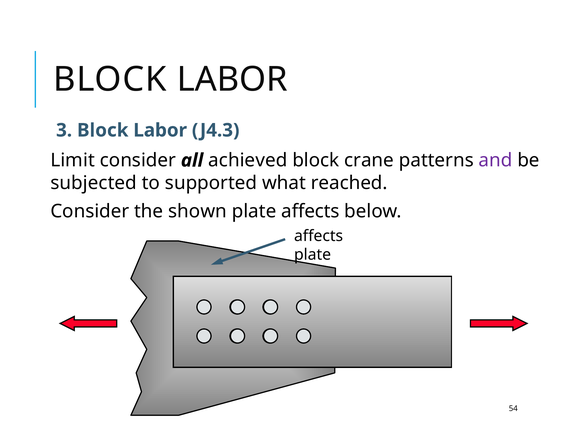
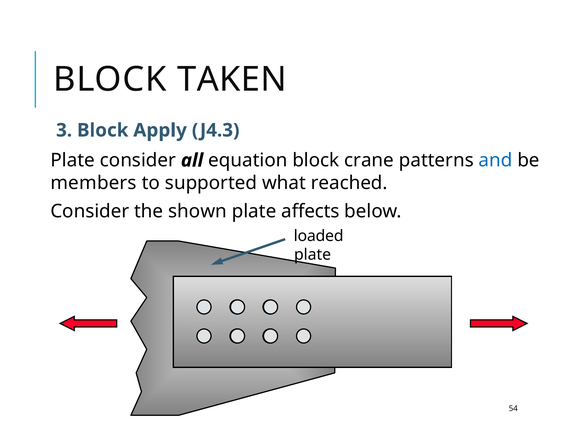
LABOR: LABOR -> TAKEN (232, 79)
3 Block Labor: Labor -> Apply (160, 130)
Limit: Limit -> Plate (73, 161)
achieved: achieved -> equation (248, 161)
and colour: purple -> blue (496, 161)
subjected: subjected -> members (94, 183)
affects: affects -> loaded (319, 236)
